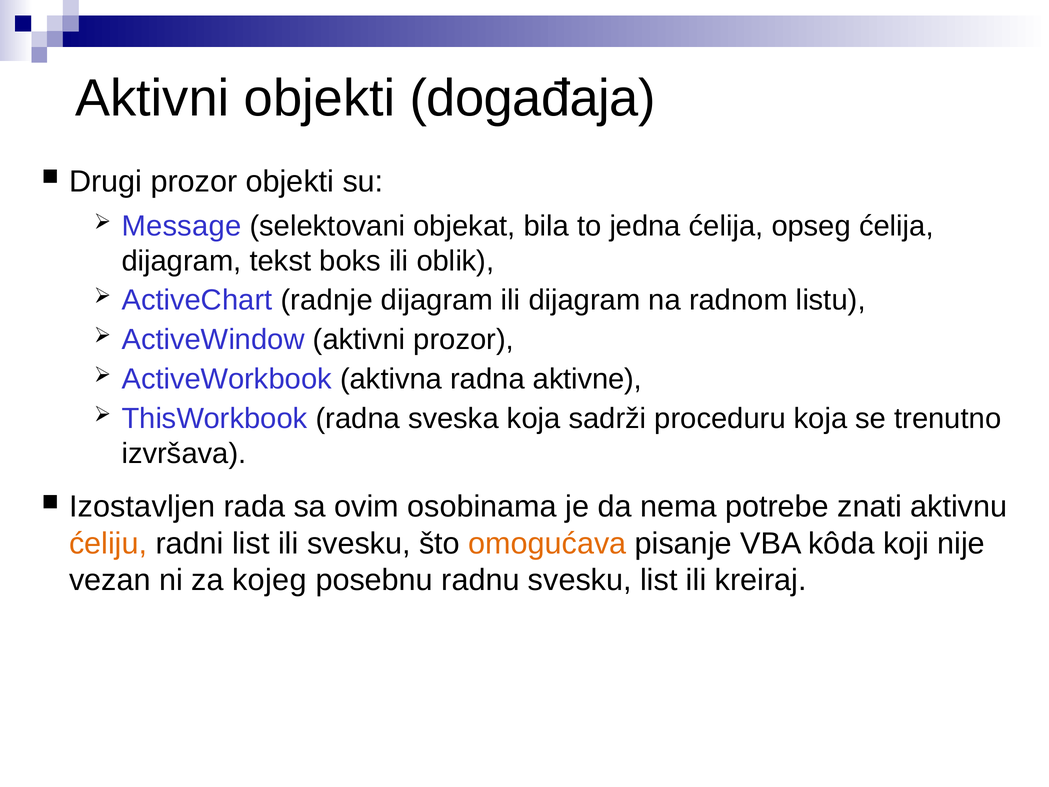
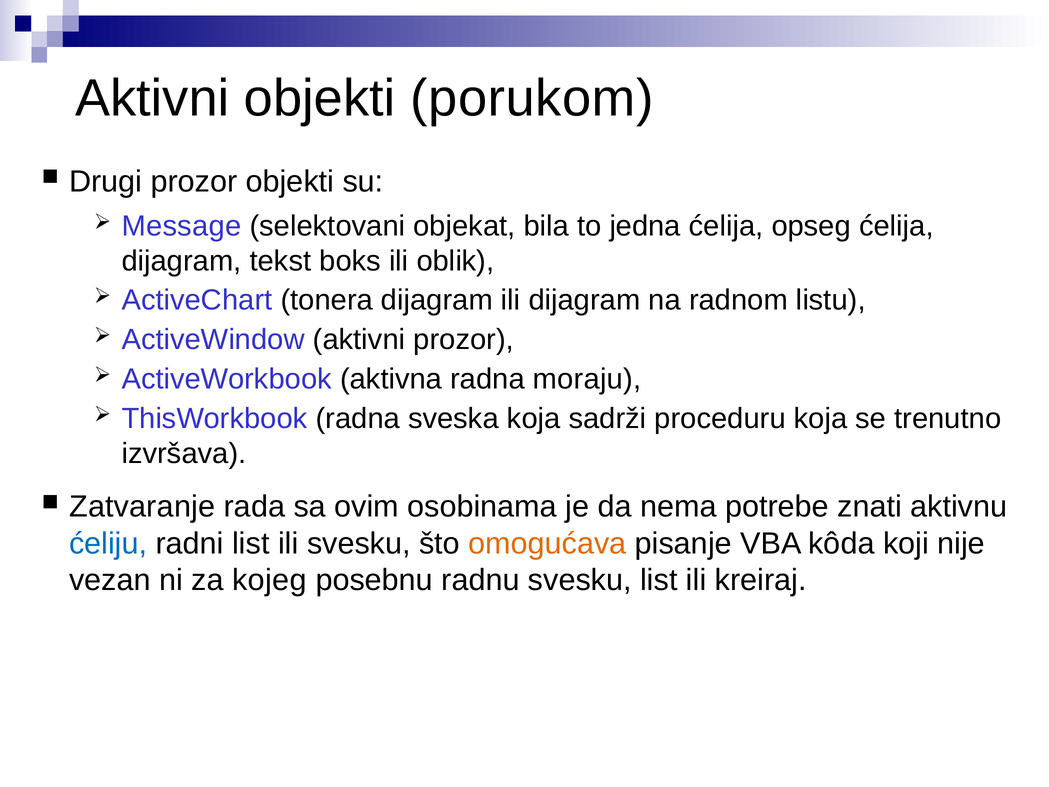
događaja: događaja -> porukom (532, 99)
radnje: radnje -> tonera (327, 300)
aktivne: aktivne -> moraju (587, 379)
Izostavljen: Izostavljen -> Zatvaranje (142, 507)
ćeliju colour: orange -> blue (108, 543)
